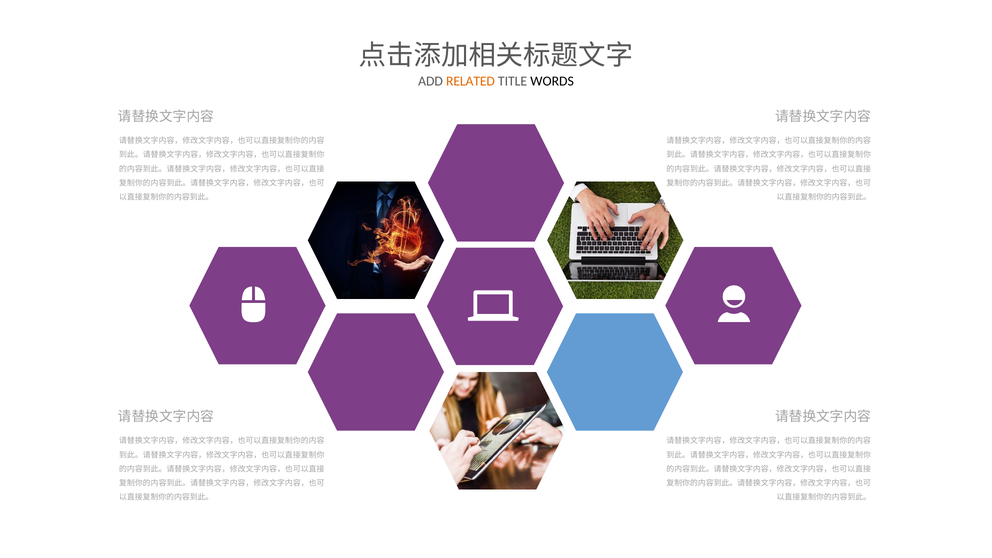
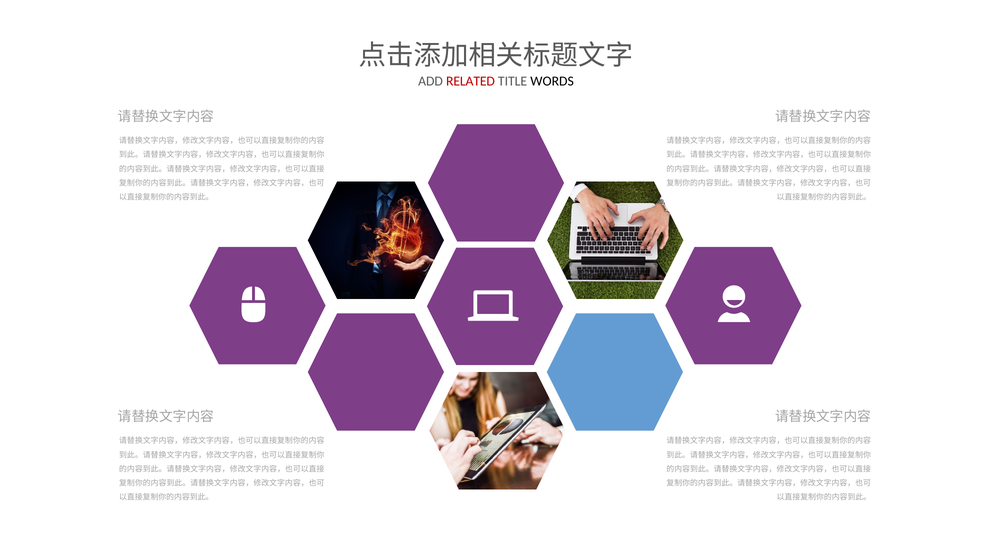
RELATED colour: orange -> red (471, 81)
